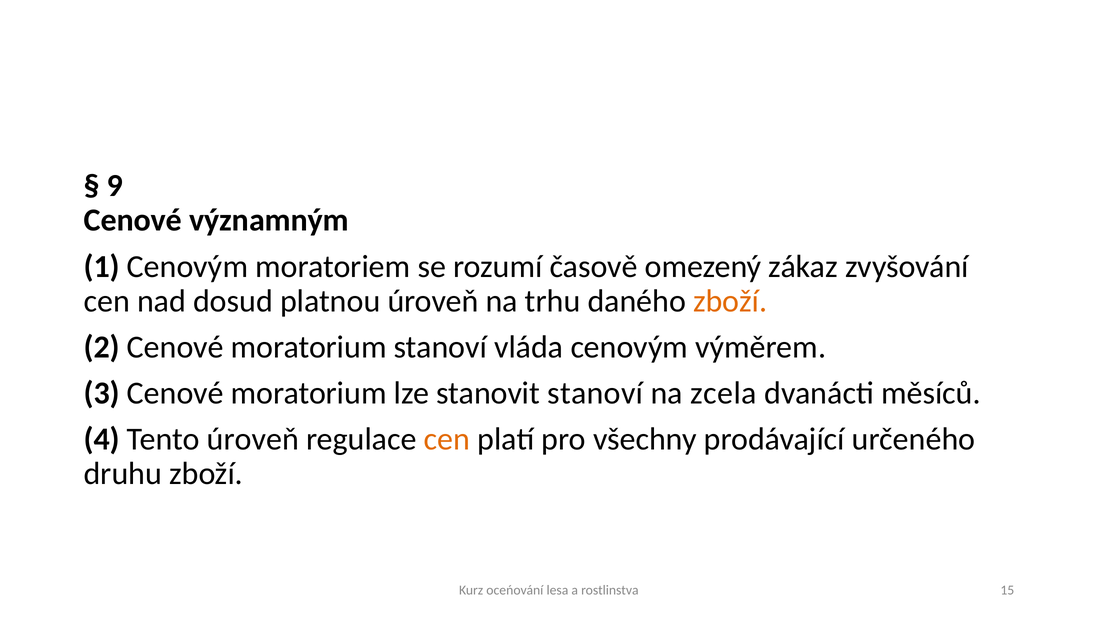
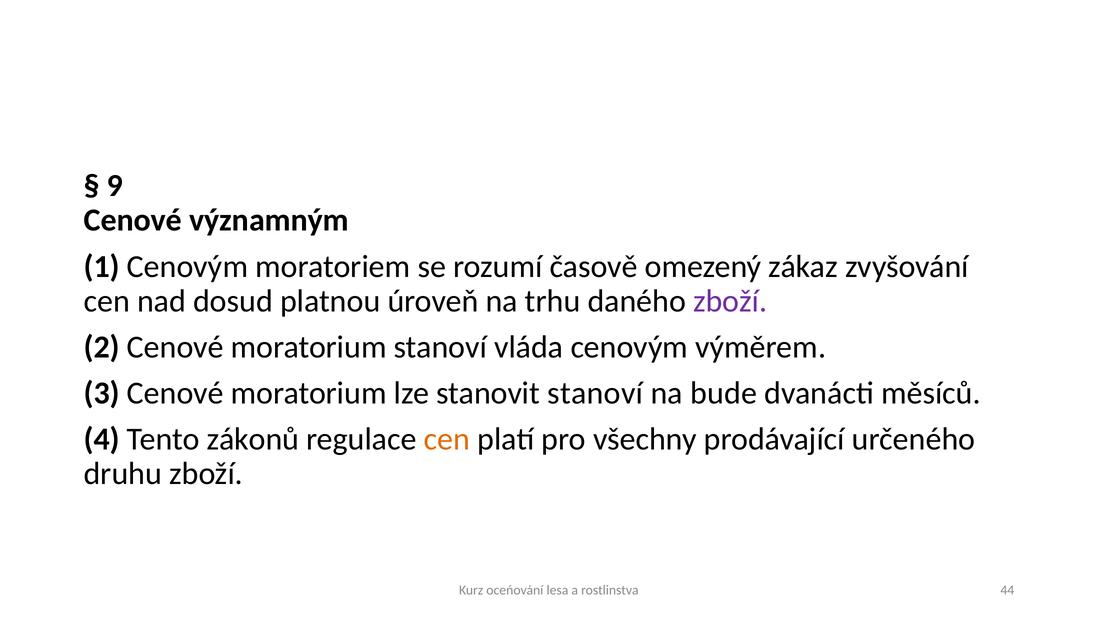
zboží colour: orange -> purple (730, 301)
zcela: zcela -> bude (724, 393)
Tento úroveň: úroveň -> zákonů (253, 439)
15: 15 -> 44 (1007, 590)
